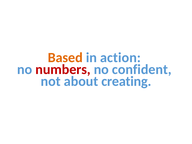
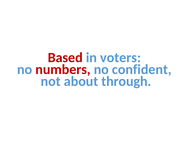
Based colour: orange -> red (65, 58)
action: action -> voters (121, 58)
creating: creating -> through (126, 81)
